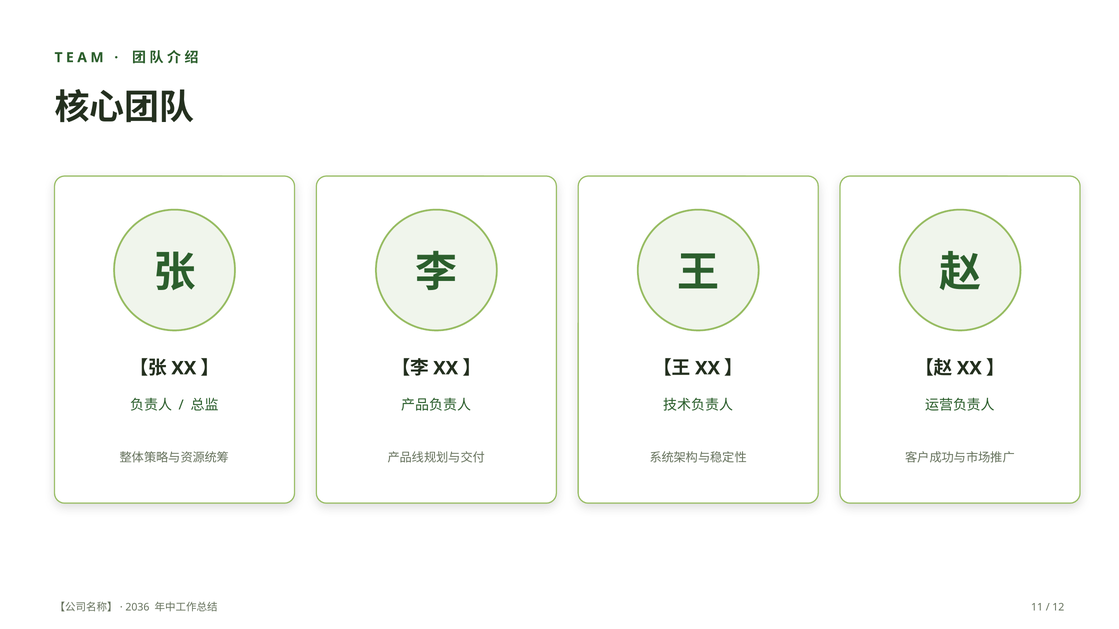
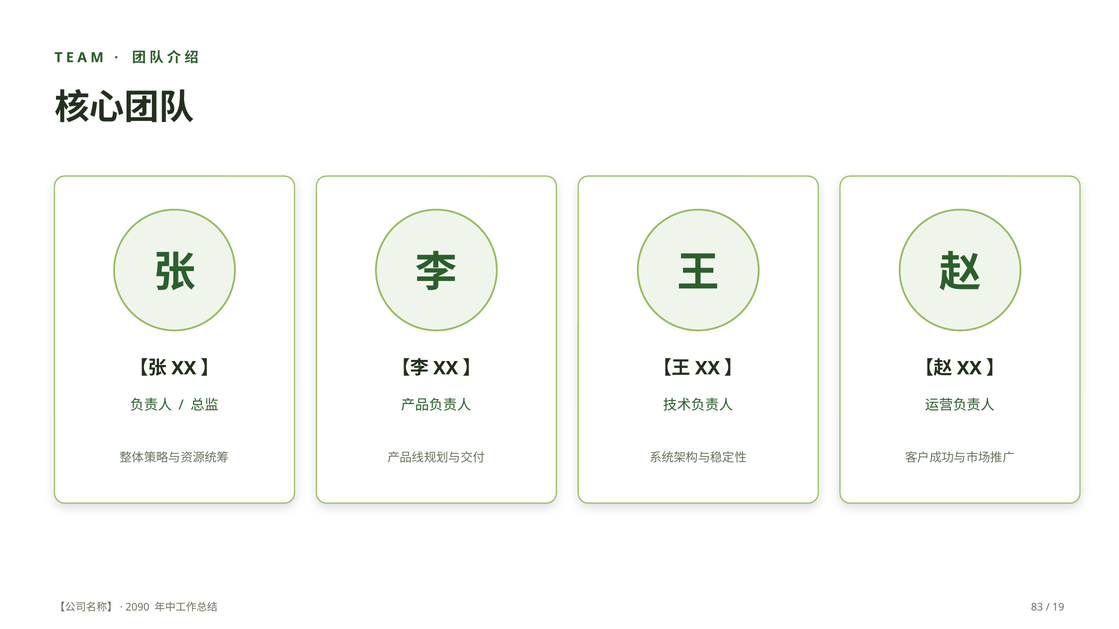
2036: 2036 -> 2090 (137, 607)
11: 11 -> 83 (1037, 607)
12: 12 -> 19 (1058, 607)
